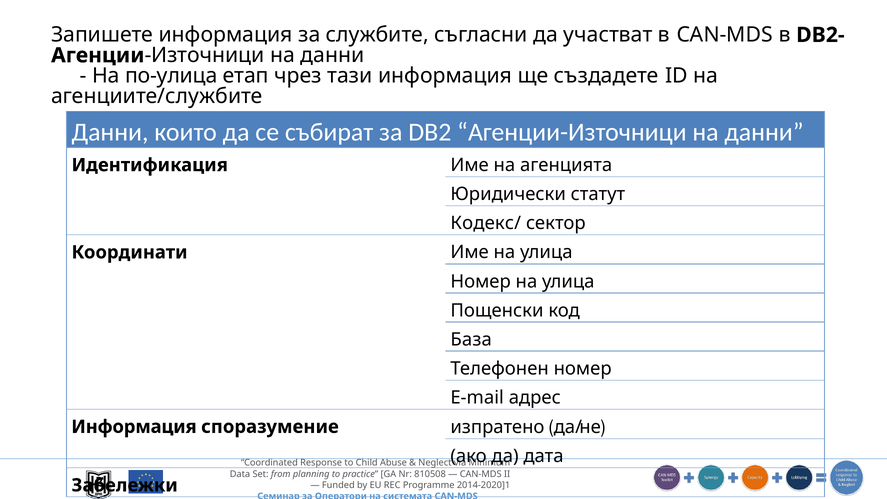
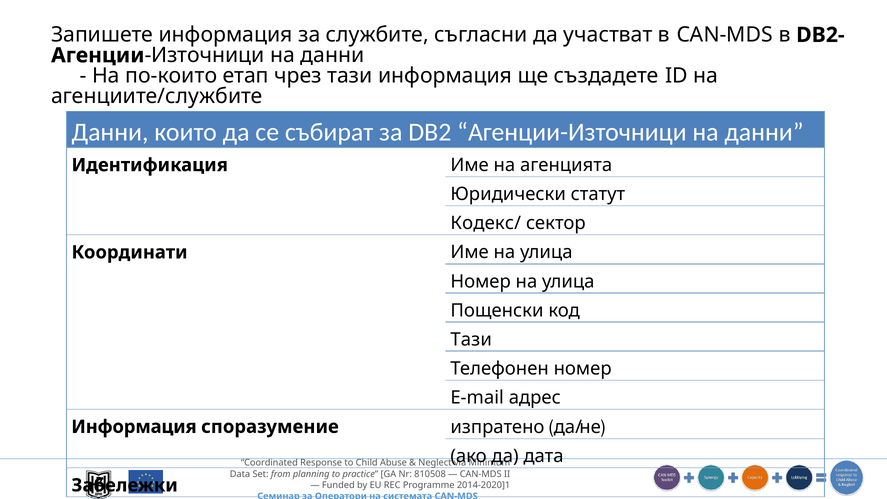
по-улица: по-улица -> по-които (171, 76)
База: База -> Тази (471, 340)
